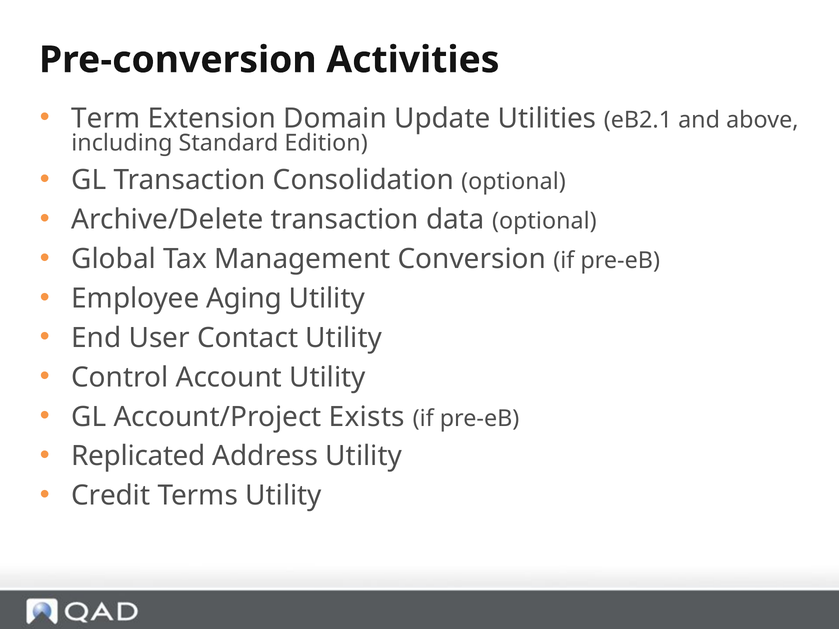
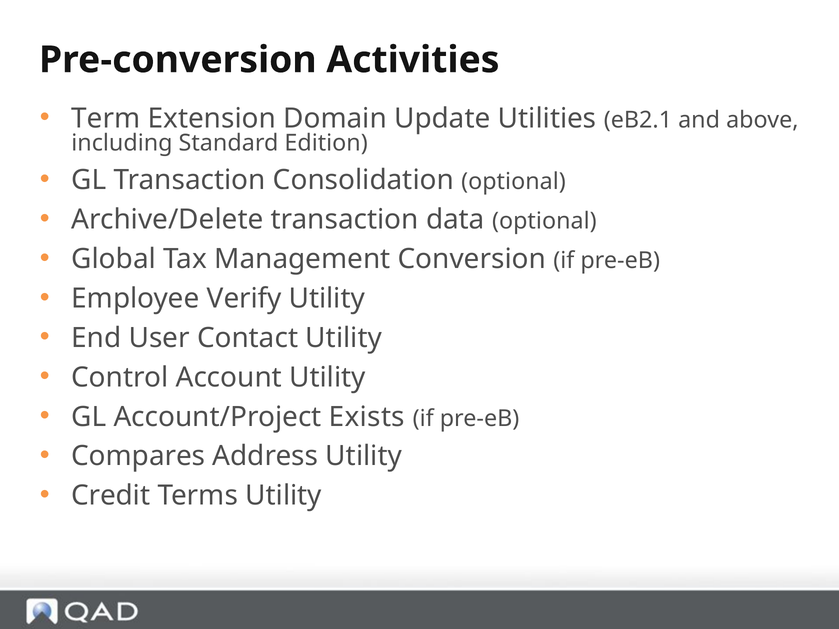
Aging: Aging -> Verify (244, 299)
Replicated: Replicated -> Compares (138, 456)
